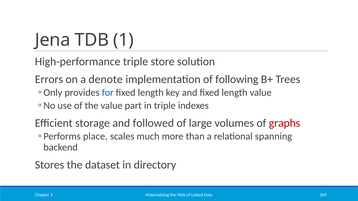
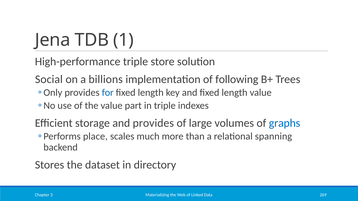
Errors: Errors -> Social (49, 79)
denote: denote -> billions (106, 79)
and followed: followed -> provides (153, 123)
graphs colour: red -> blue (285, 123)
